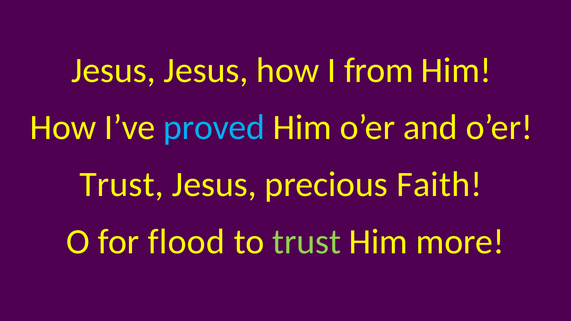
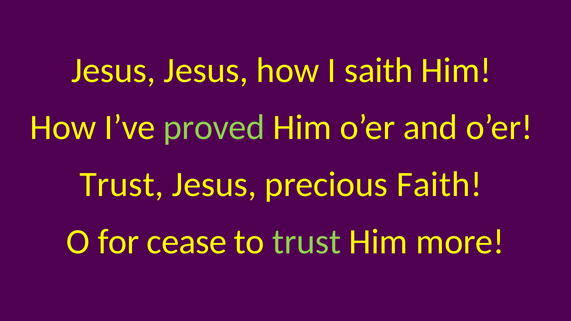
from: from -> saith (379, 70)
proved colour: light blue -> light green (214, 128)
flood: flood -> cease (187, 242)
